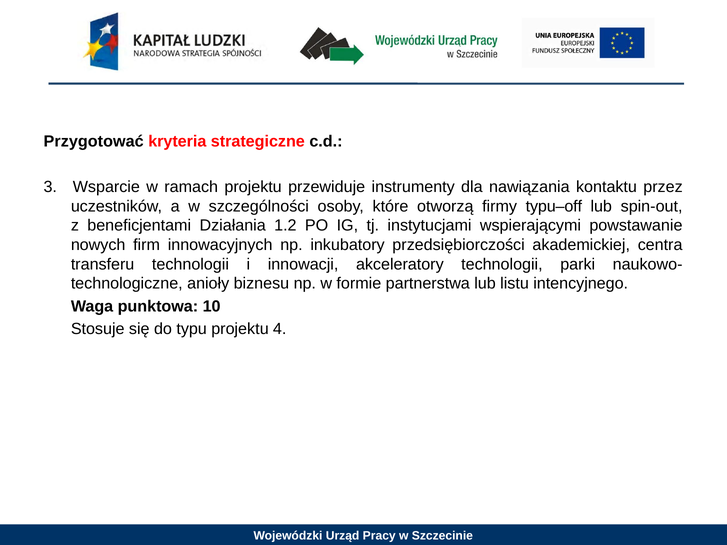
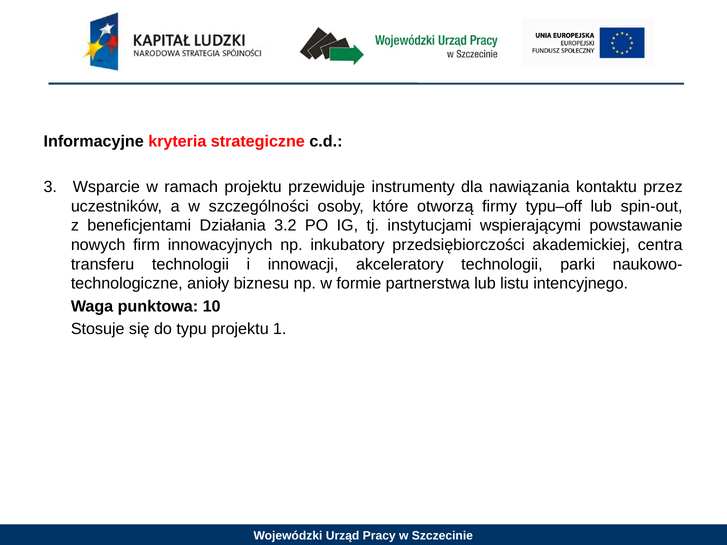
Przygotować: Przygotować -> Informacyjne (94, 142)
1.2: 1.2 -> 3.2 (285, 226)
4: 4 -> 1 (280, 329)
